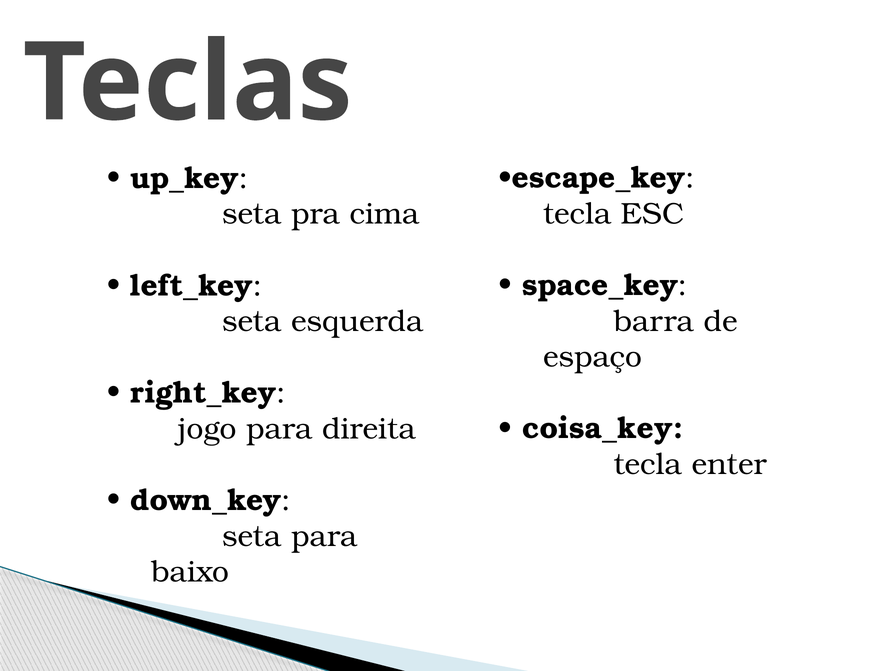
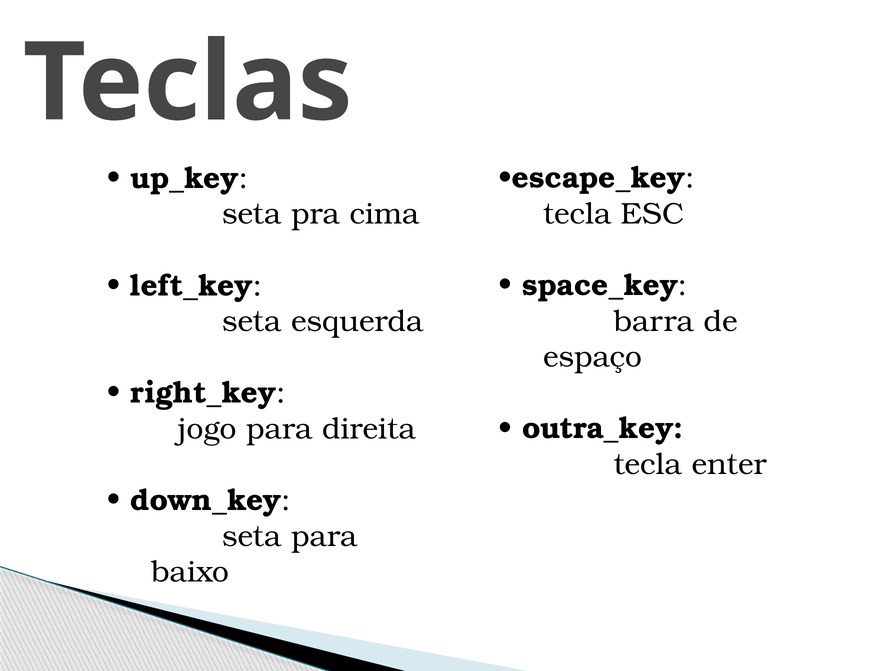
coisa_key: coisa_key -> outra_key (603, 429)
